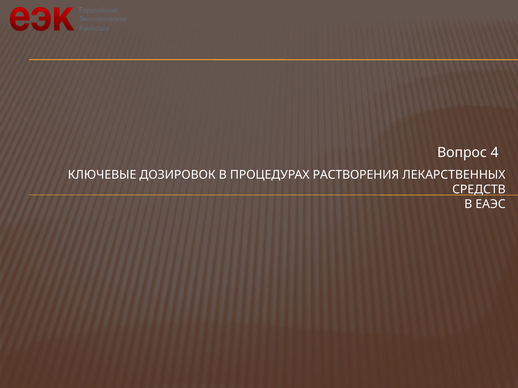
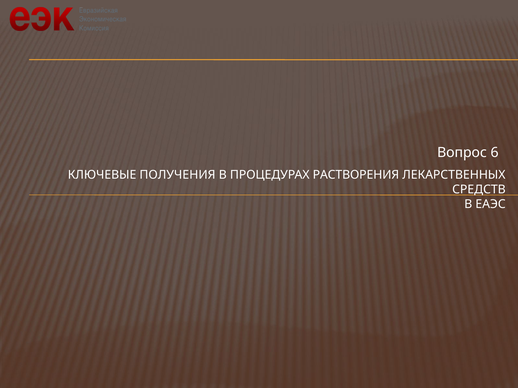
4: 4 -> 6 (495, 153)
ДОЗИРОВОК: ДОЗИРОВОК -> ПОЛУЧЕНИЯ (177, 175)
